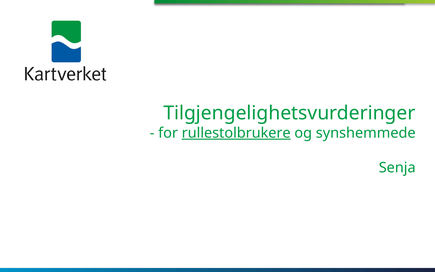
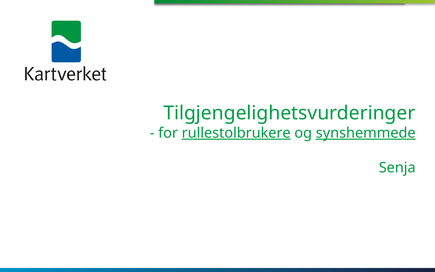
synshemmede underline: none -> present (366, 133)
